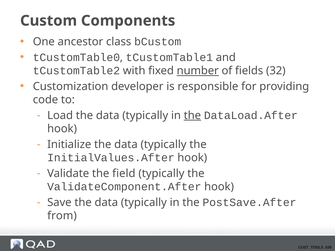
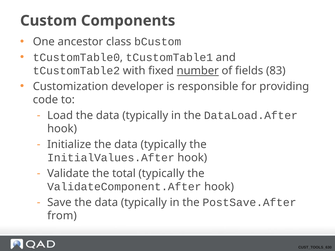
32: 32 -> 83 (276, 71)
the underline: present -> none (192, 116)
field: field -> total (124, 174)
